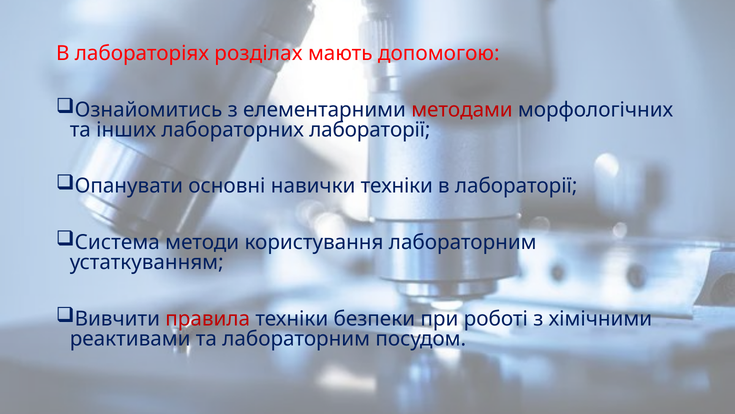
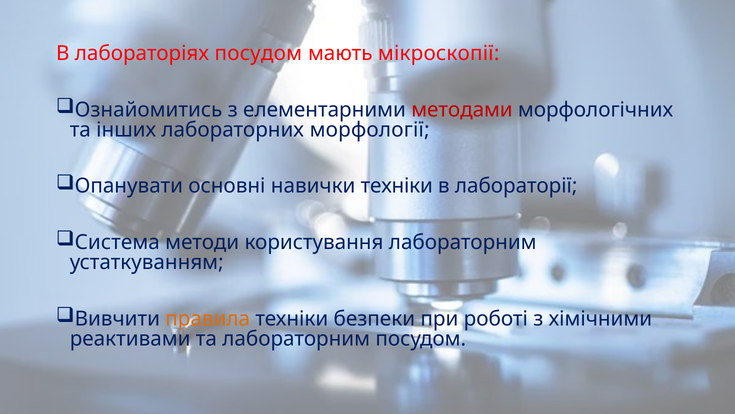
лабораторіях розділах: розділах -> посудом (258, 53)
допомогою: допомогою -> мікроскопії (439, 53)
лабораторних лабораторії: лабораторії -> морфології (370, 130)
правила colour: red -> orange (208, 318)
